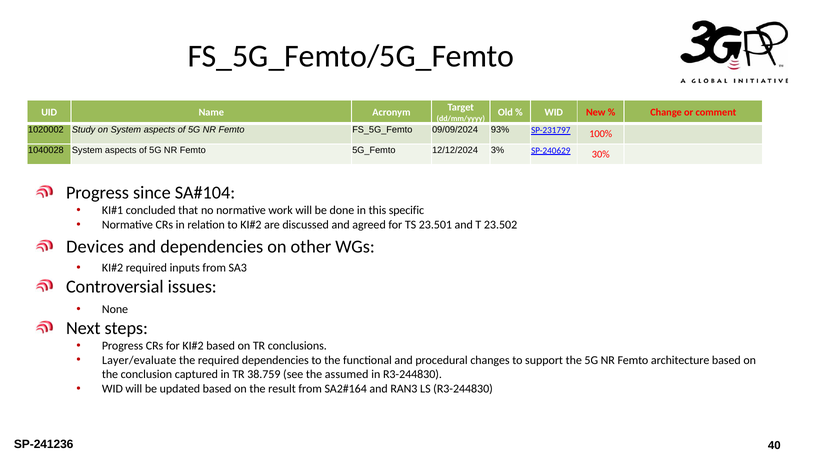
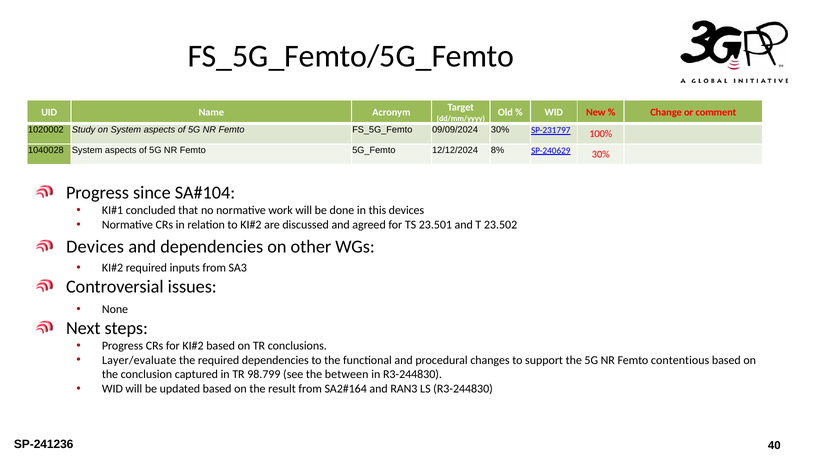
09/09/2024 93%: 93% -> 30% (500, 130)
3%: 3% -> 8% (498, 150)
this specific: specific -> devices (406, 210)
architecture: architecture -> contentious (680, 360)
38.759: 38.759 -> 98.799 (264, 374)
assumed: assumed -> between (347, 374)
